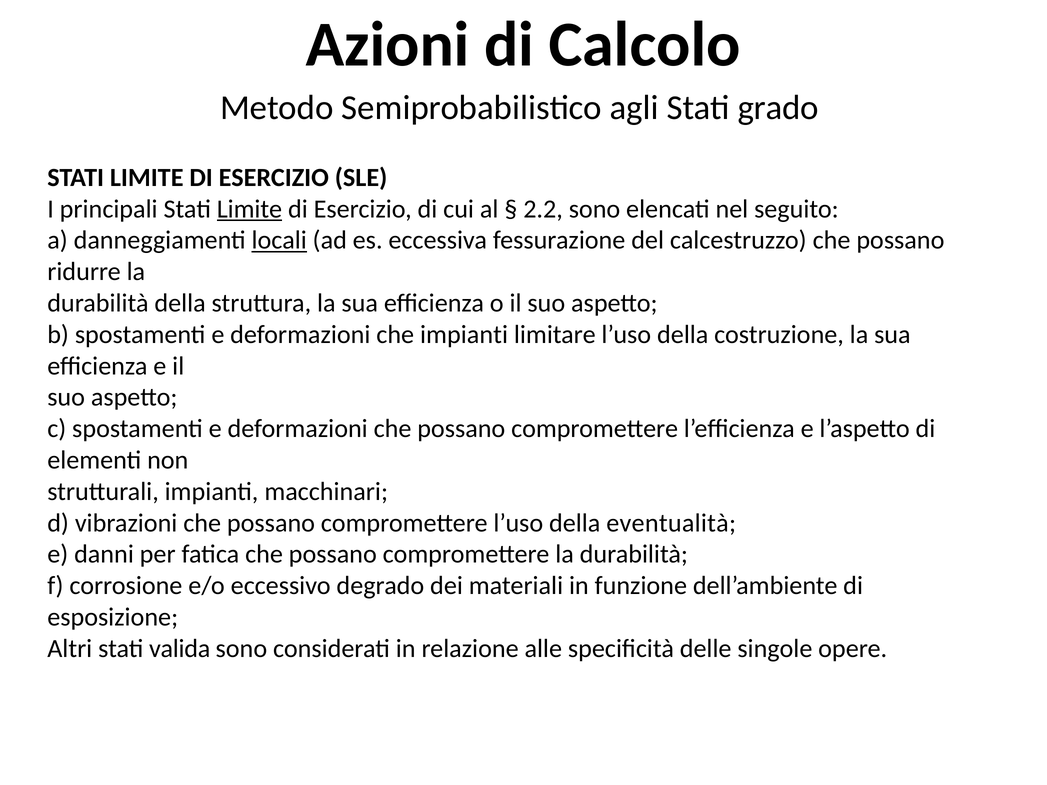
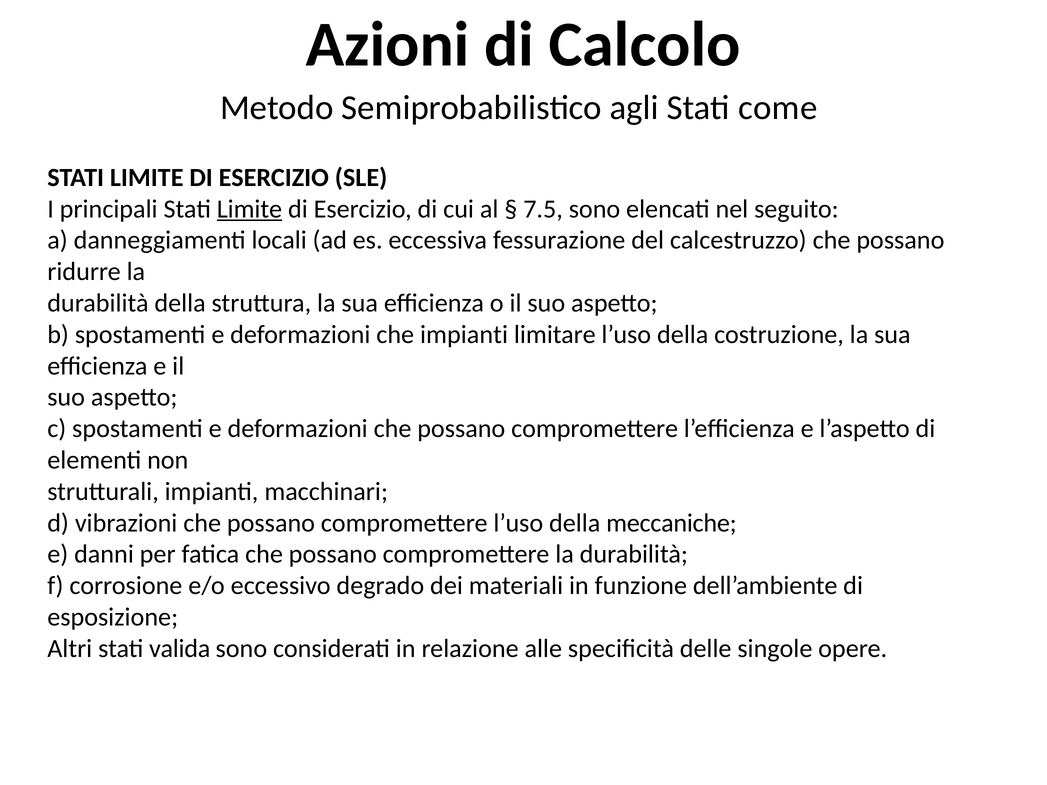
grado: grado -> come (778, 108)
2.2: 2.2 -> 7.5 (543, 209)
locali underline: present -> none (279, 240)
eventualità: eventualità -> meccaniche (671, 523)
